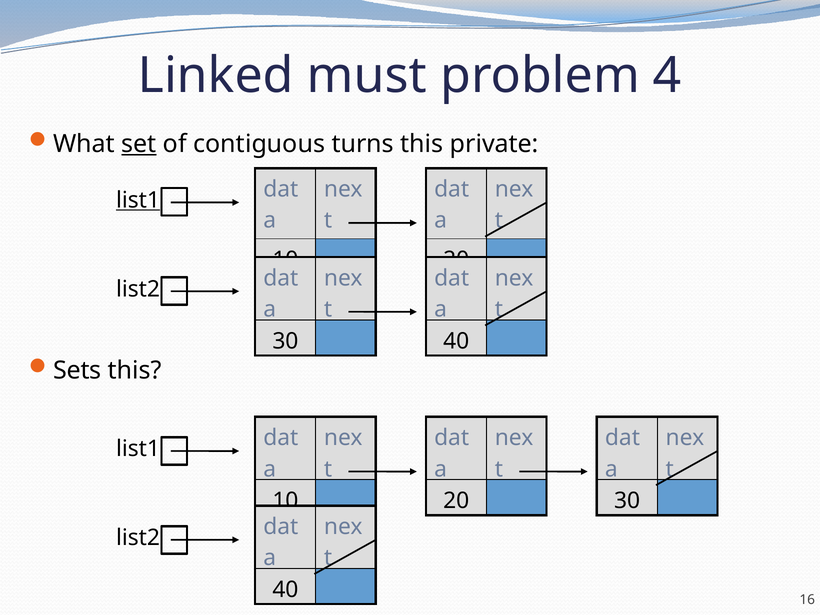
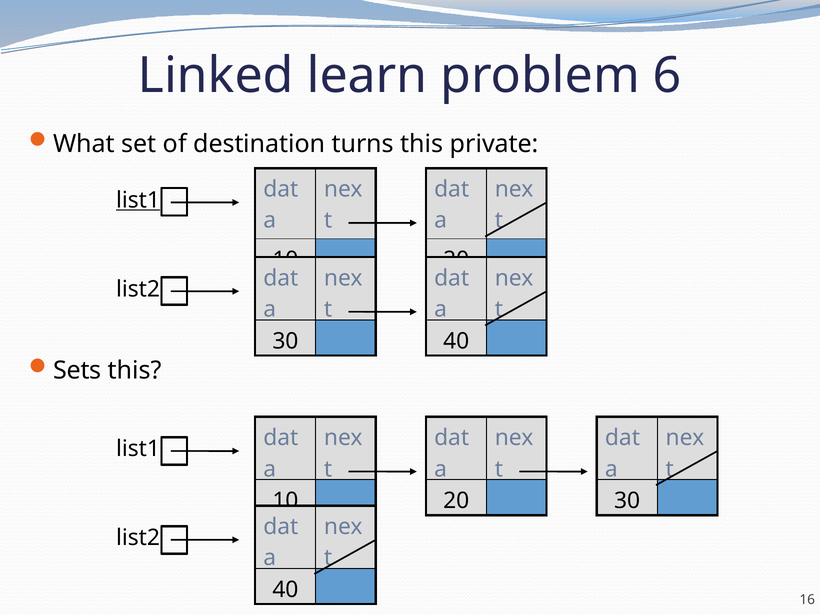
must: must -> learn (367, 76)
4: 4 -> 6 (667, 76)
set underline: present -> none (139, 144)
contiguous: contiguous -> destination (259, 144)
